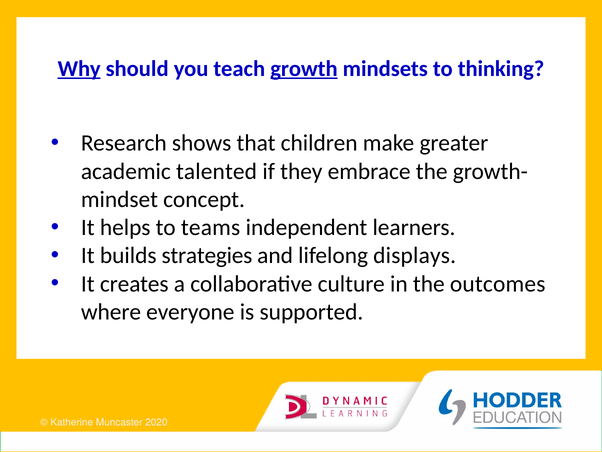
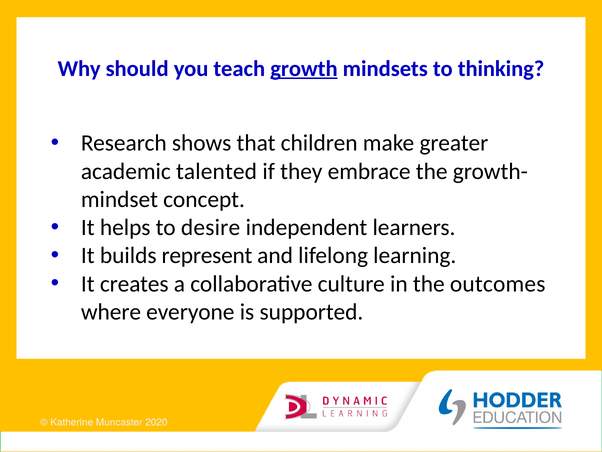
Why underline: present -> none (79, 68)
teams: teams -> desire (211, 227)
strategies: strategies -> represent (207, 255)
displays: displays -> learning (415, 255)
